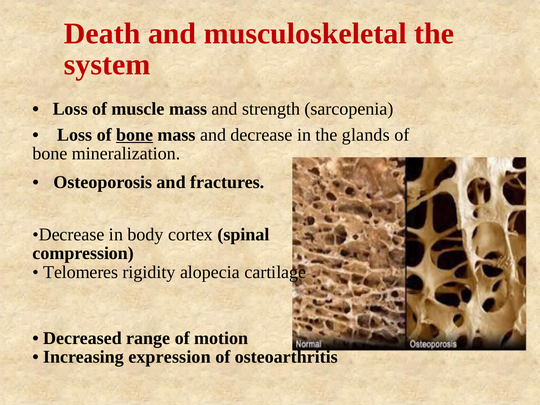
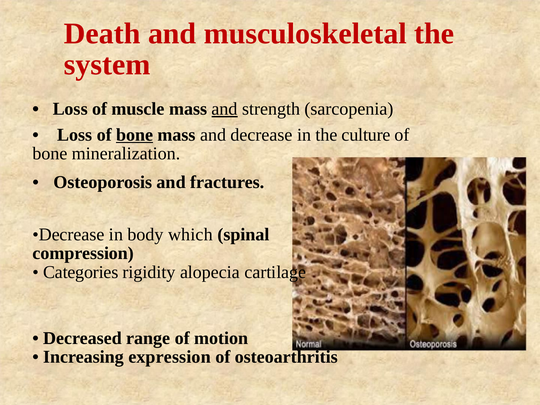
and underline: none -> present (225, 109)
glands: glands -> culture (366, 135)
cortex: cortex -> which (190, 235)
Telomeres: Telomeres -> Categories (81, 272)
